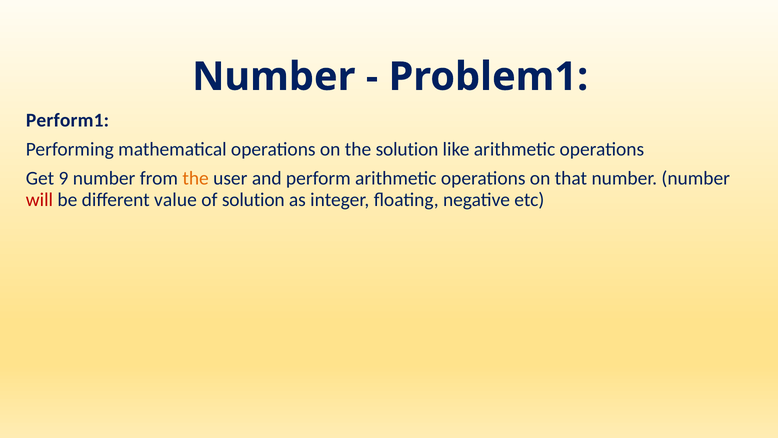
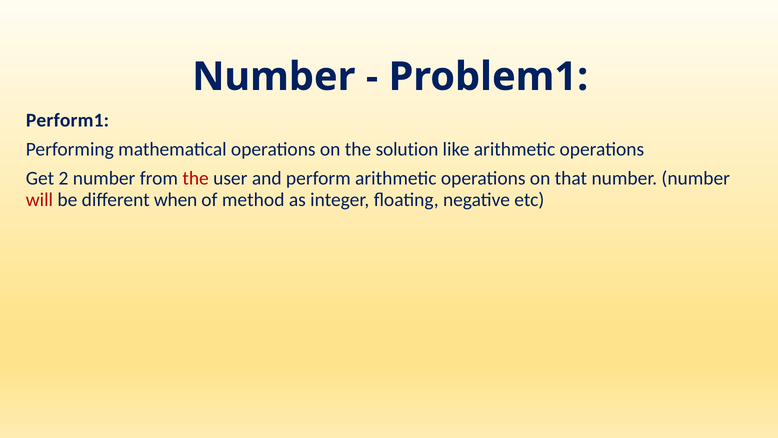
9: 9 -> 2 (63, 178)
the colour: orange -> red (196, 178)
value: value -> when (176, 199)
of solution: solution -> method (253, 199)
